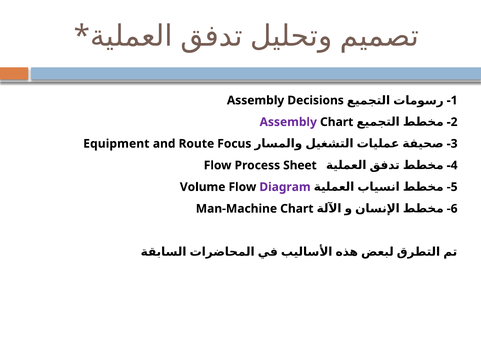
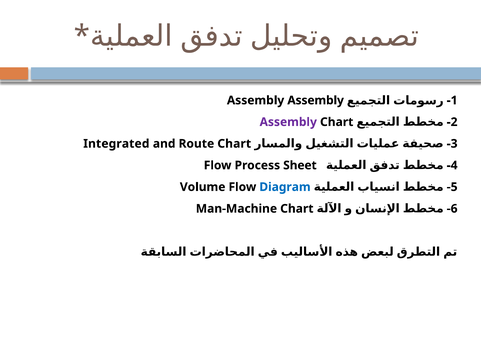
Assembly Decisions: Decisions -> Assembly (316, 100)
Equipment: Equipment -> Integrated (116, 144)
Route Focus: Focus -> Chart (234, 144)
Diagram colour: purple -> blue (285, 187)
